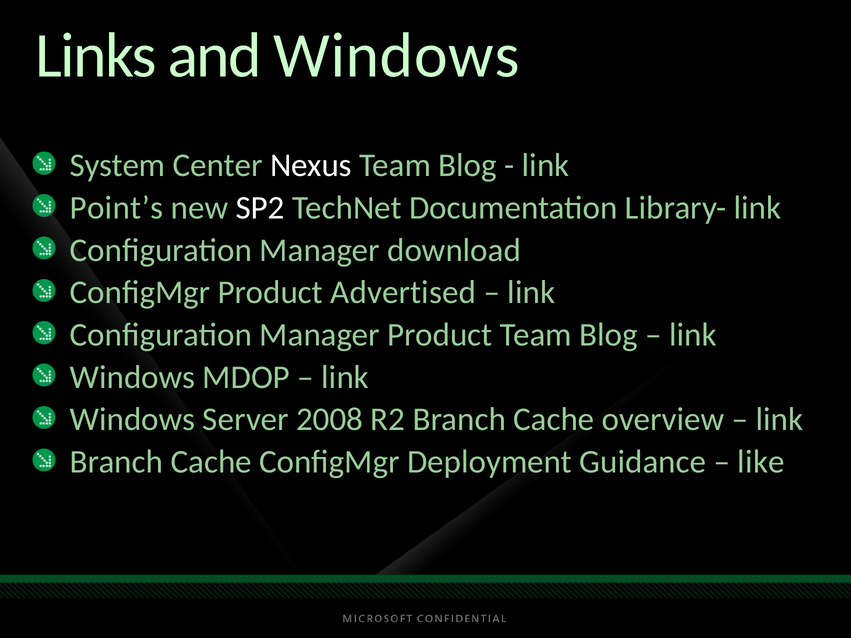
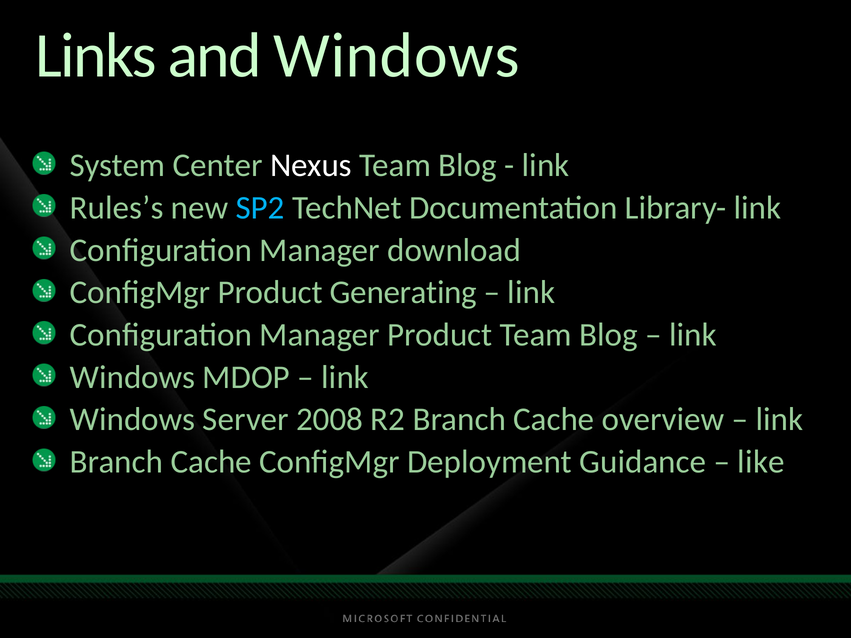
Point’s: Point’s -> Rules’s (117, 208)
SP2 colour: white -> light blue (260, 208)
Advertised: Advertised -> Generating (403, 293)
